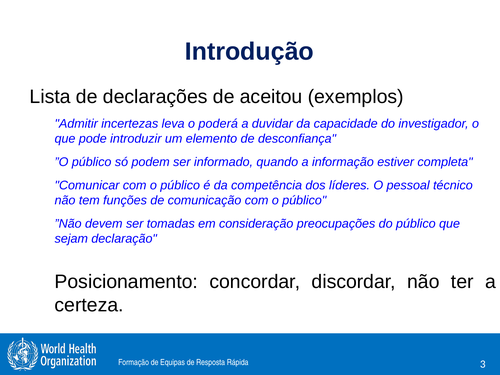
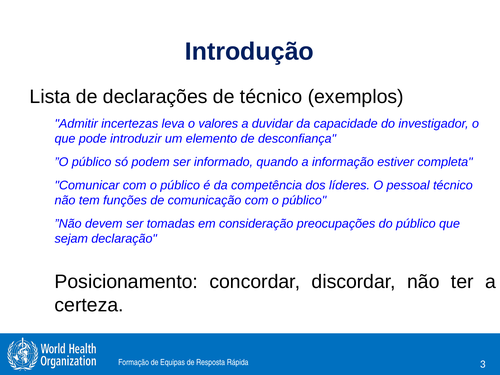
de aceitou: aceitou -> técnico (271, 97)
poderá: poderá -> valores (218, 124)
